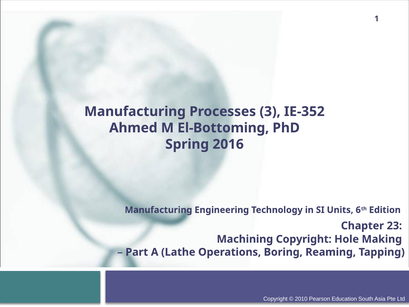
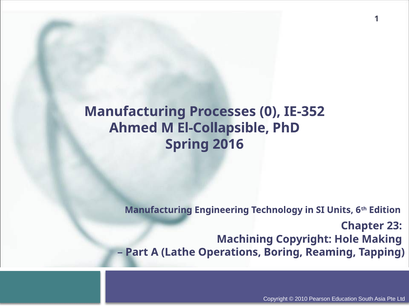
3: 3 -> 0 (270, 111)
El-Bottoming: El-Bottoming -> El-Collapsible (223, 128)
